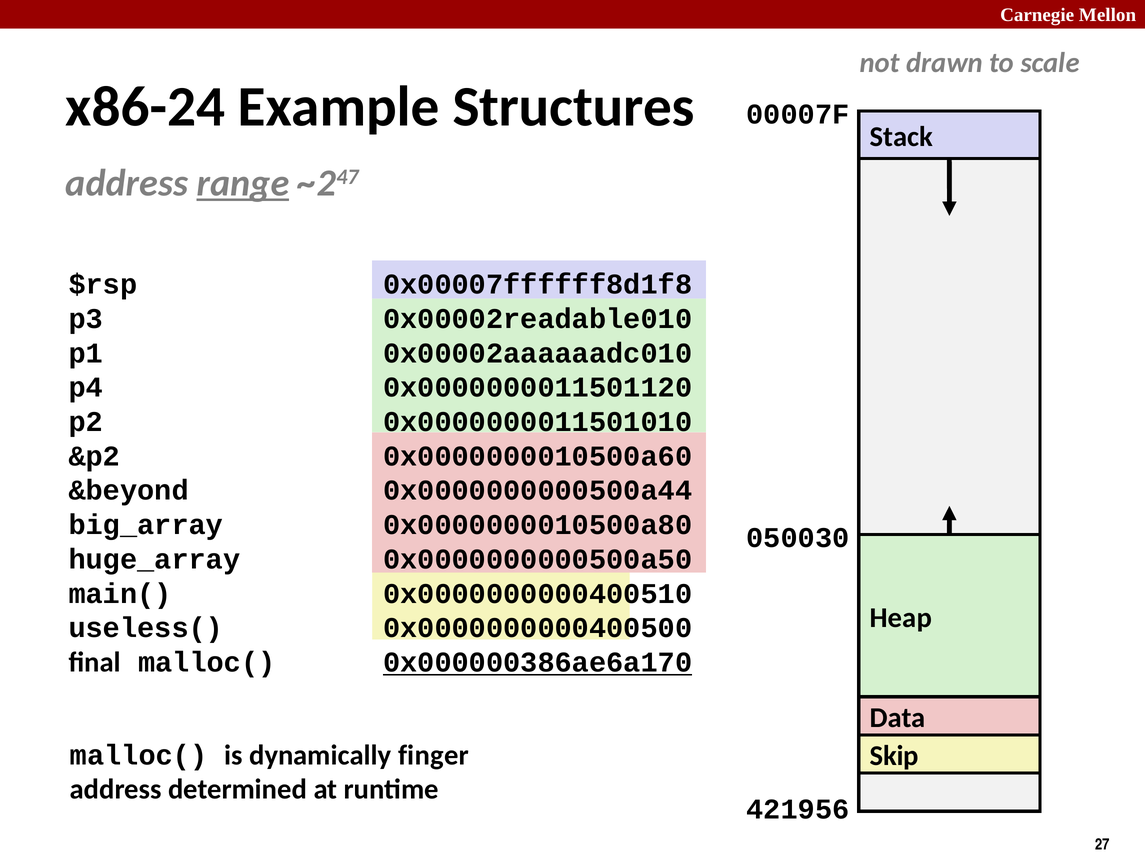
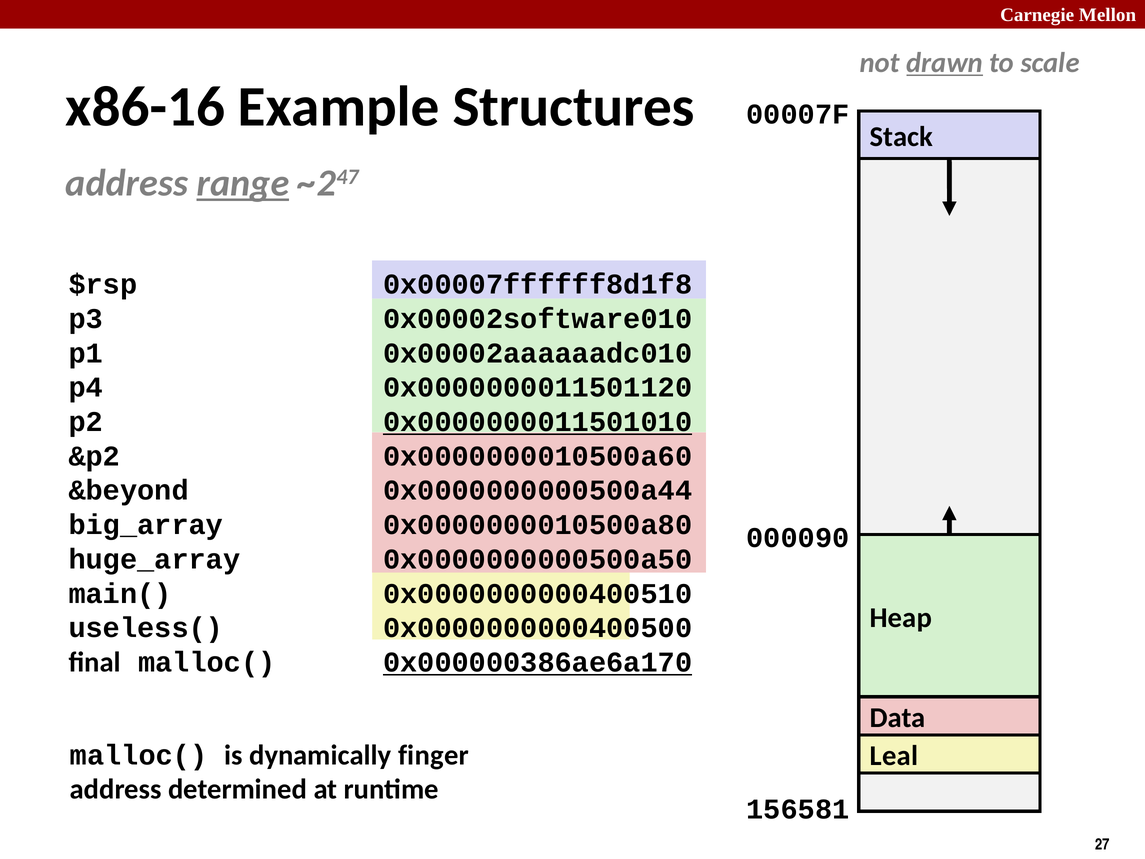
drawn underline: none -> present (945, 63)
x86-24: x86-24 -> x86-16 (145, 107)
0x00002readable010: 0x00002readable010 -> 0x00002software010 (538, 319)
0x0000000011501010 underline: none -> present (538, 422)
050030: 050030 -> 000090 (798, 538)
Skip: Skip -> Leal (894, 756)
421956: 421956 -> 156581 (798, 809)
